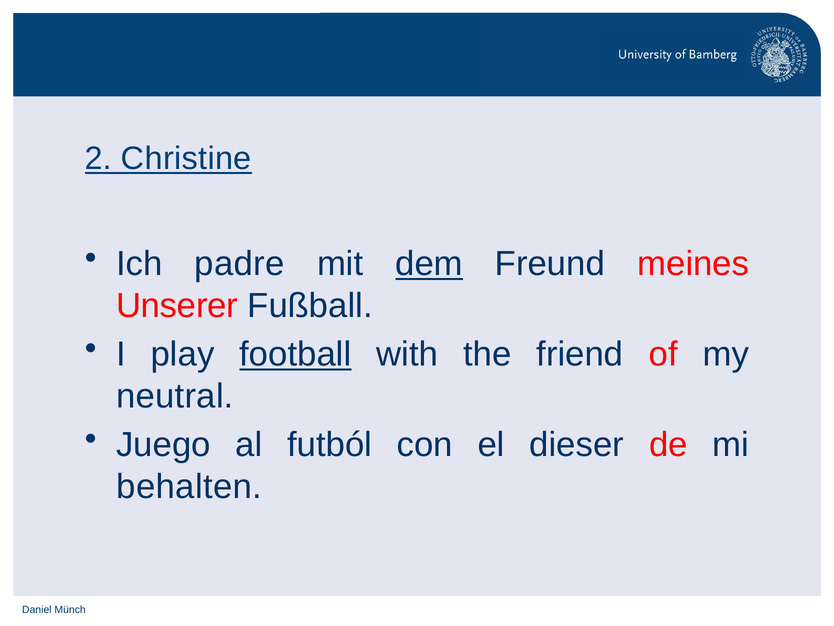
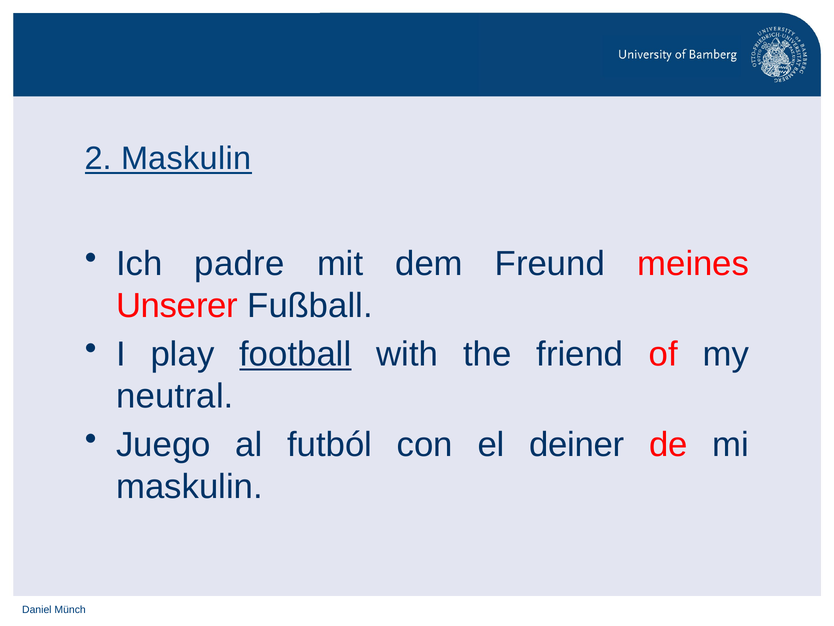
2 Christine: Christine -> Maskulin (186, 159)
dem underline: present -> none (429, 264)
dieser: dieser -> deiner (577, 444)
behalten: behalten -> maskulin (189, 486)
